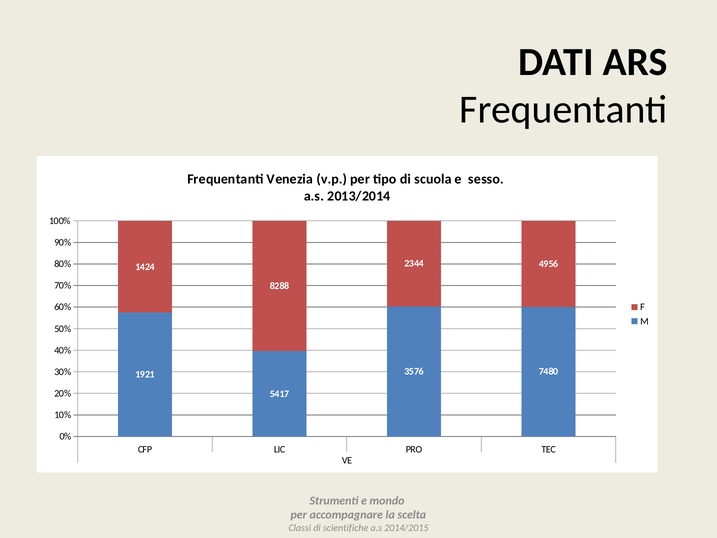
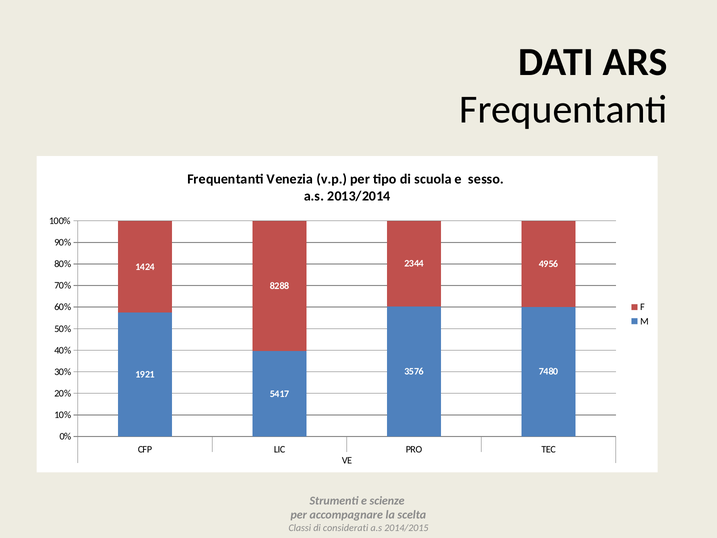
mondo: mondo -> scienze (387, 500)
scientifiche: scientifiche -> considerati (346, 528)
